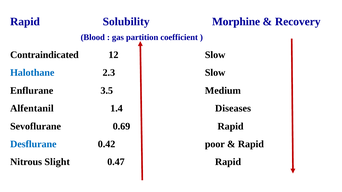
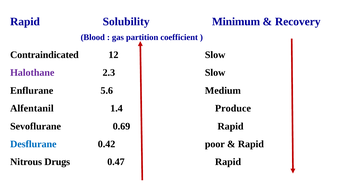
Morphine: Morphine -> Minimum (236, 22)
Halothane colour: blue -> purple (32, 73)
3.5: 3.5 -> 5.6 (107, 91)
Diseases: Diseases -> Produce (233, 109)
Slight: Slight -> Drugs (57, 162)
